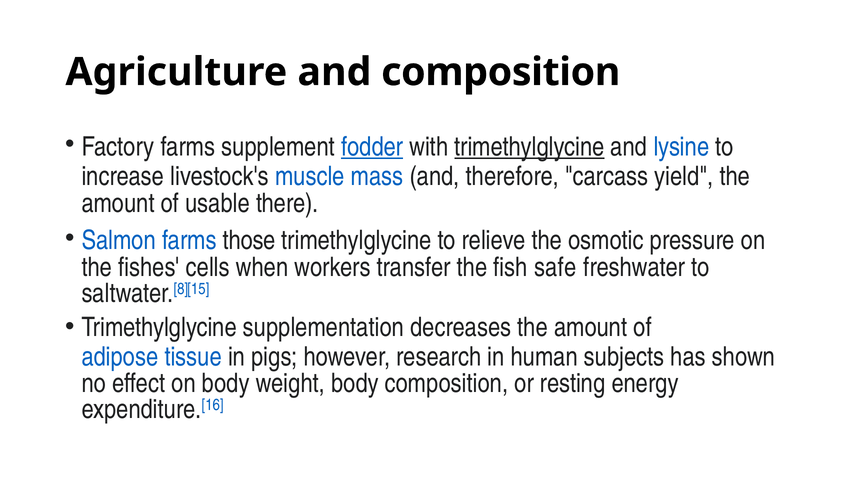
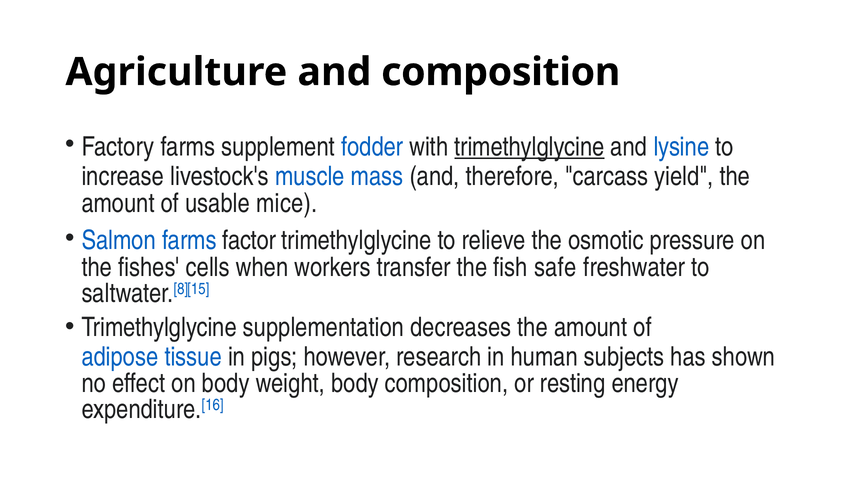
fodder underline: present -> none (372, 147)
there: there -> mice (287, 203)
those: those -> factor (249, 240)
